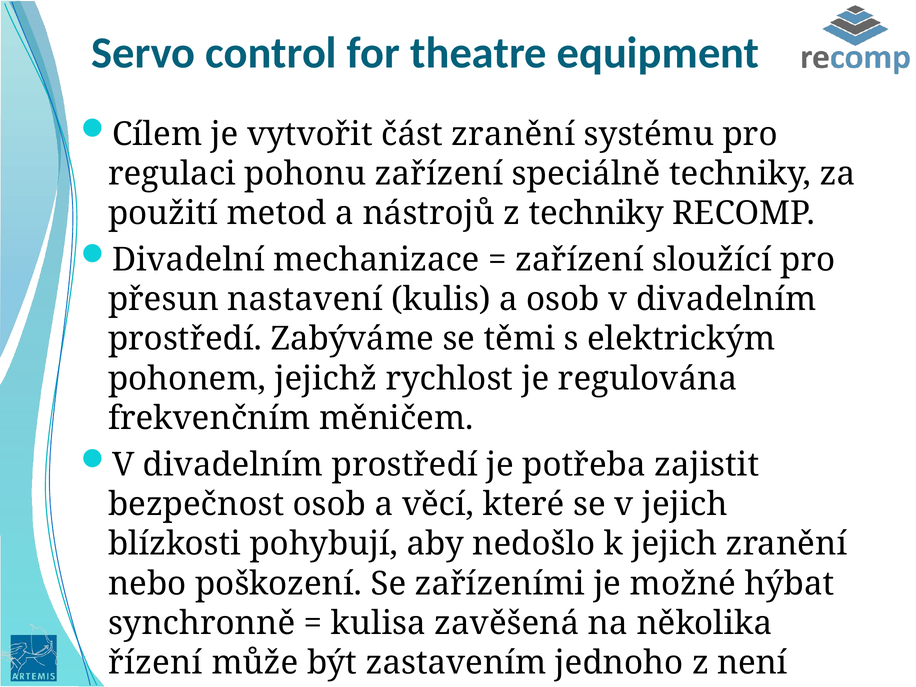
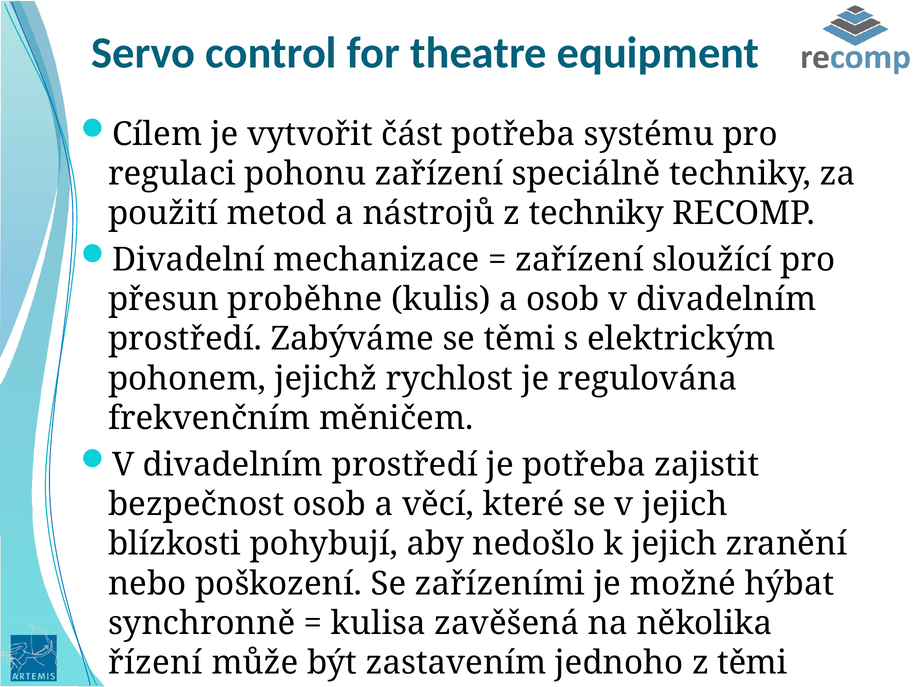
část zranění: zranění -> potřeba (513, 134)
nastavení: nastavení -> proběhne (305, 299)
z není: není -> těmi (752, 663)
